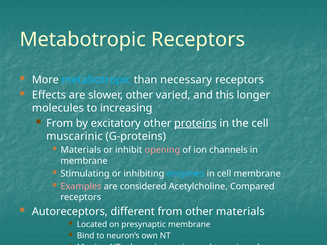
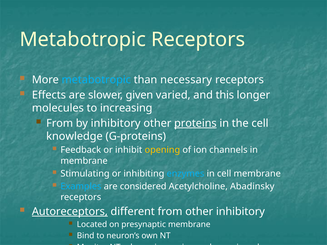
slower other: other -> given (139, 95)
by excitatory: excitatory -> inhibitory (116, 123)
muscarinic: muscarinic -> knowledge (74, 136)
Materials: Materials -> Feedback (81, 150)
opening colour: pink -> yellow (162, 150)
Examples colour: pink -> light blue (81, 186)
Compared: Compared -> Abadinsky (252, 186)
Autoreceptors underline: none -> present (70, 212)
other materials: materials -> inhibitory (240, 212)
